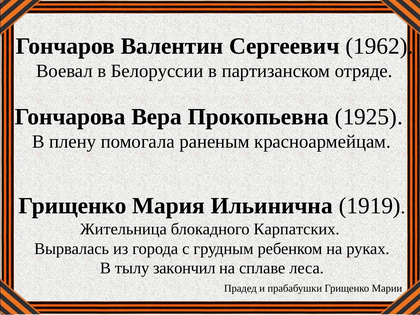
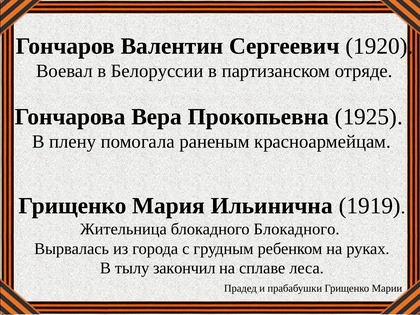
1962: 1962 -> 1920 (379, 46)
блокадного Карпатских: Карпатских -> Блокадного (297, 229)
